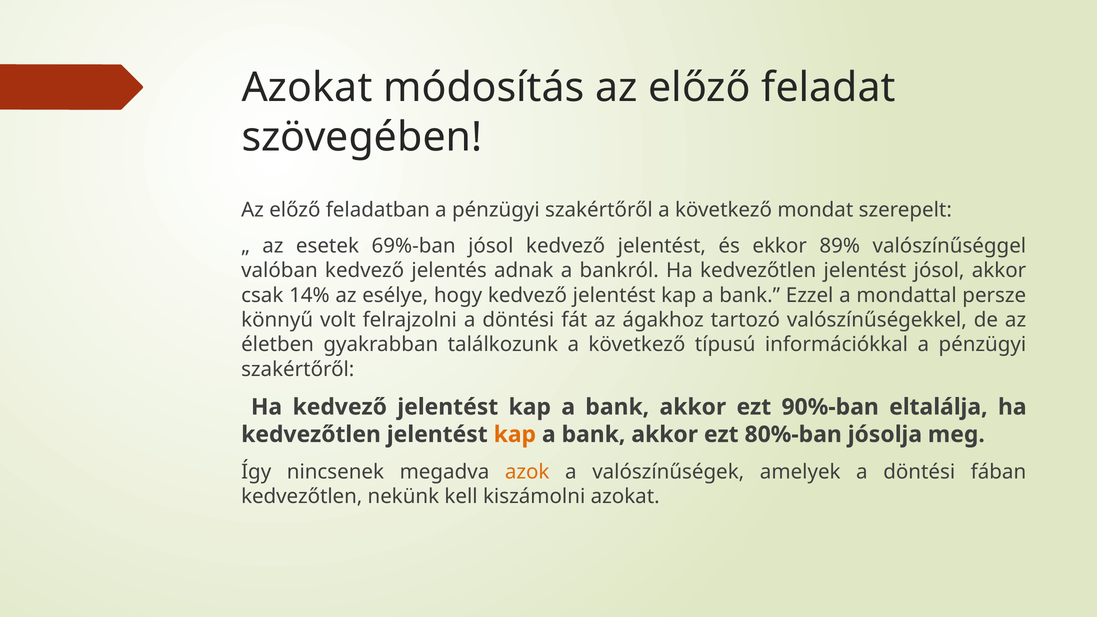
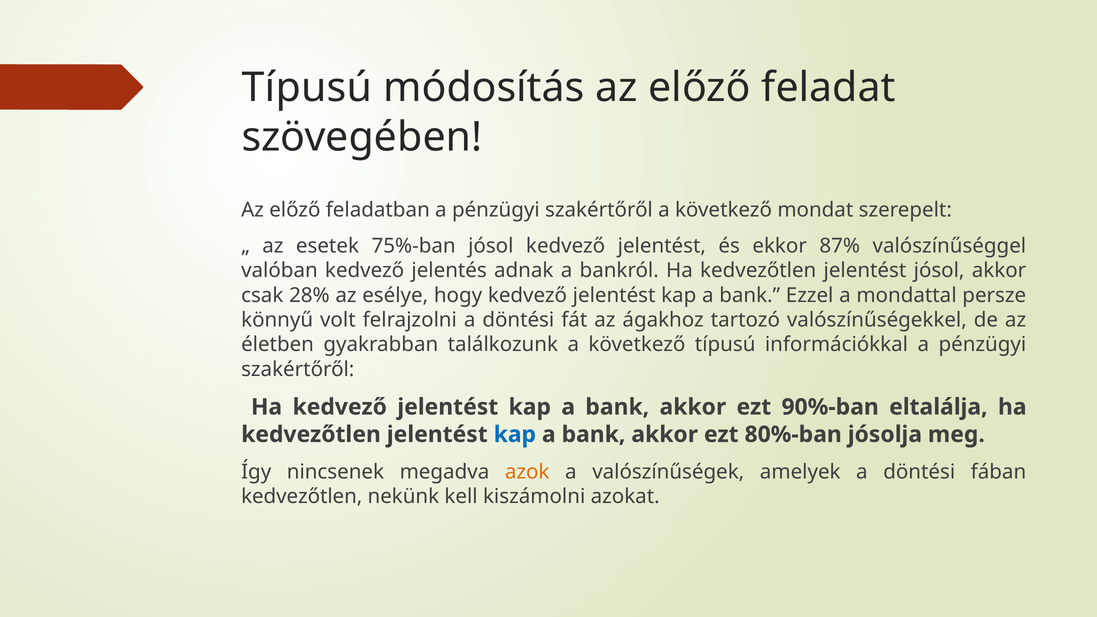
Azokat: Azokat -> Típusú (307, 88)
69%-ban: 69%-ban -> 75%-ban (414, 246)
89%: 89% -> 87% (840, 246)
14%: 14% -> 28% (309, 295)
kap colour: orange -> blue (515, 434)
